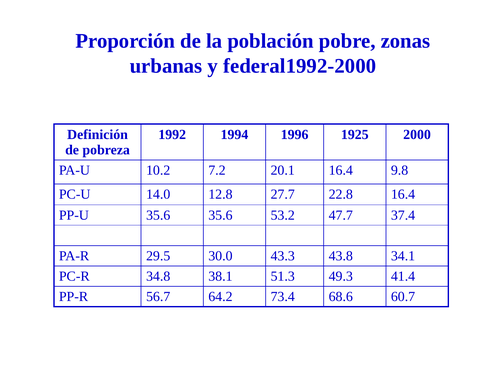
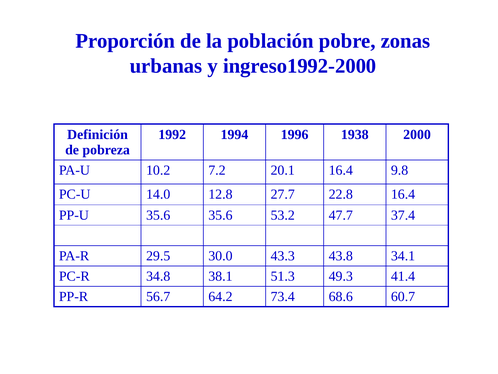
federal1992-2000: federal1992-2000 -> ingreso1992-2000 (300, 66)
1925: 1925 -> 1938 (355, 134)
